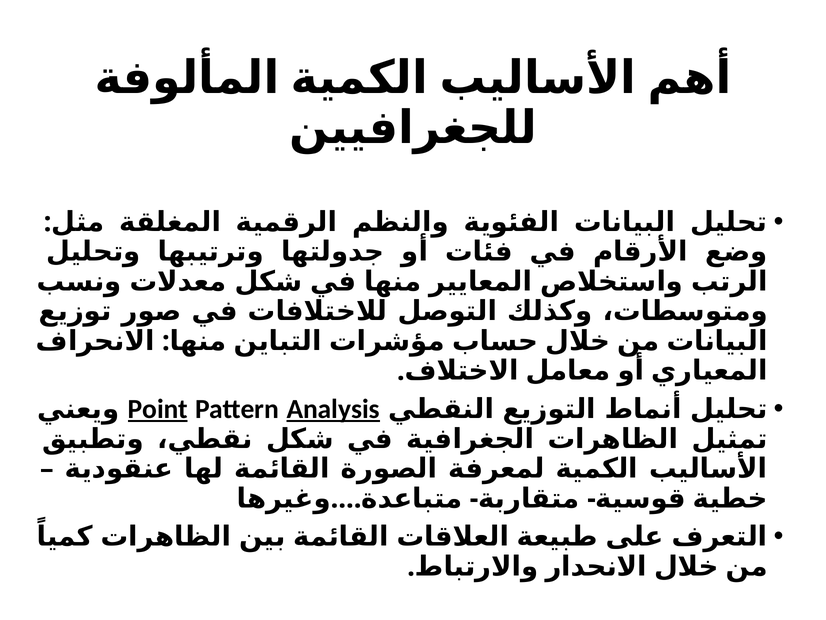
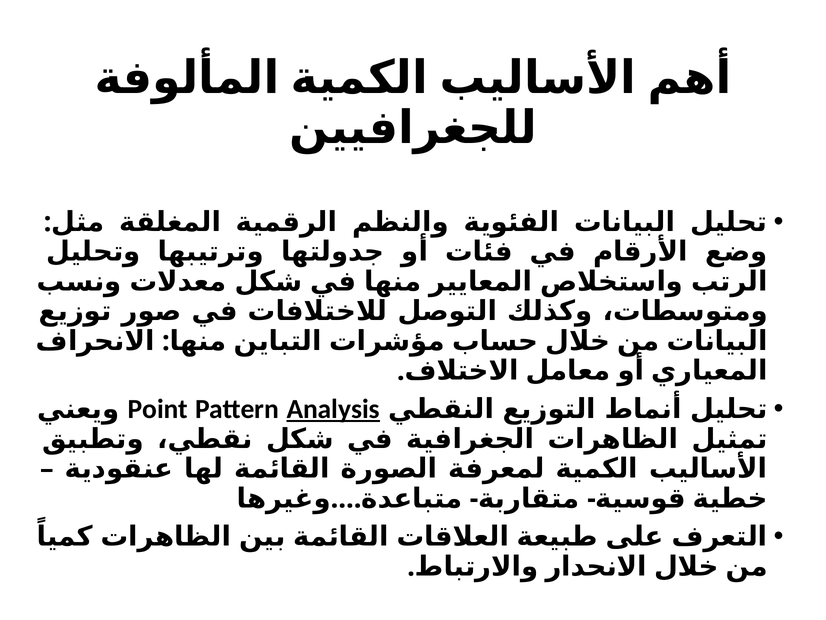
Point underline: present -> none (158, 409)
